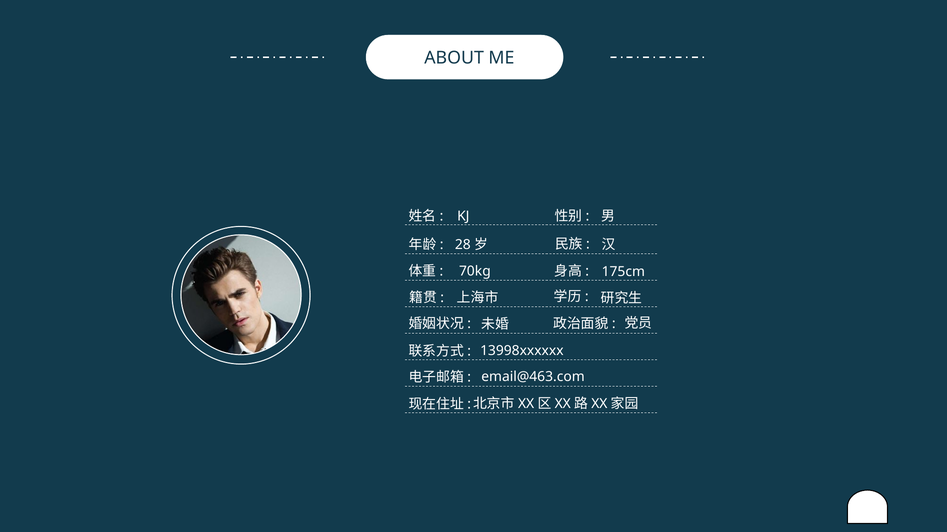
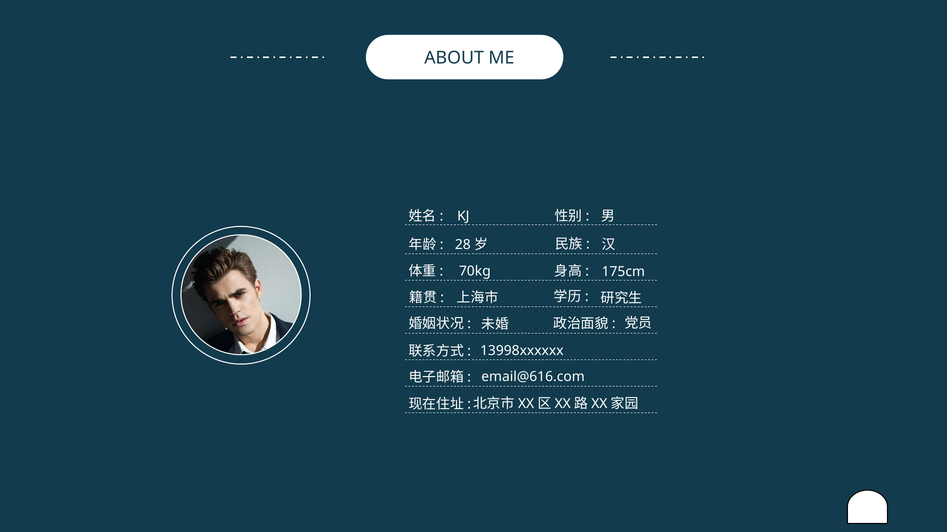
email@463.com: email@463.com -> email@616.com (533, 377)
